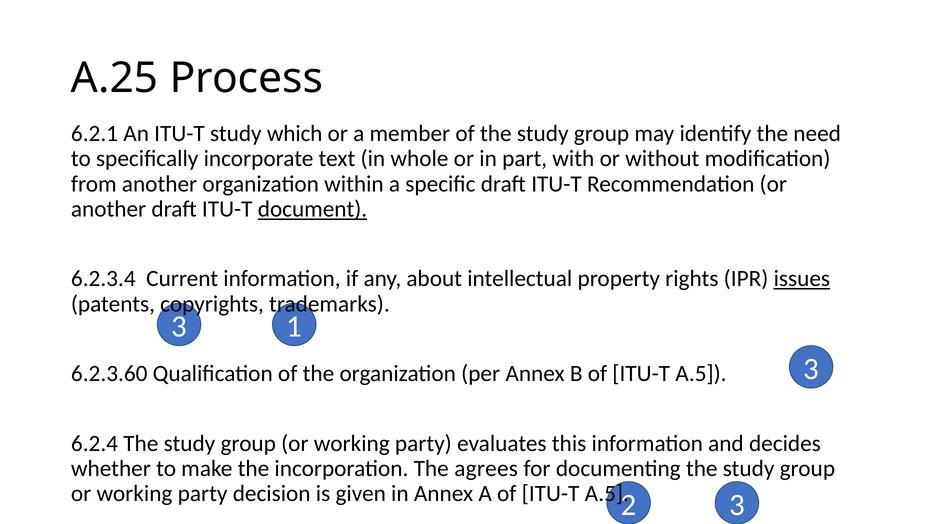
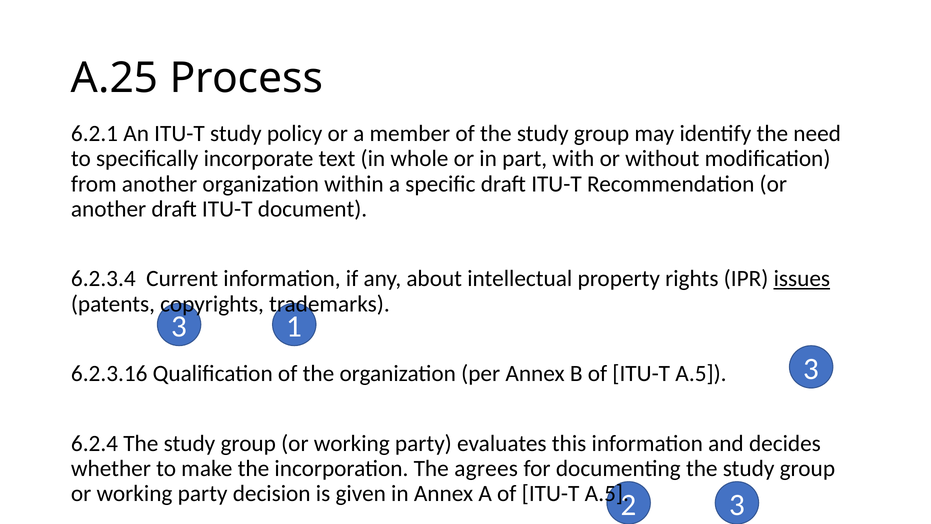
which: which -> policy (295, 134)
document underline: present -> none (313, 209)
6.2.3.60: 6.2.3.60 -> 6.2.3.16 (109, 373)
